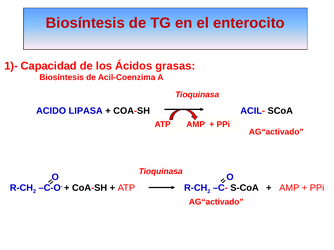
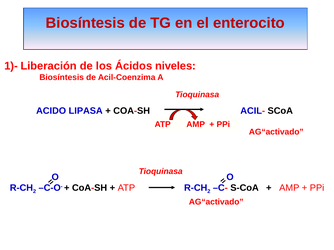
Capacidad: Capacidad -> Liberación (49, 66)
grasas: grasas -> niveles (175, 66)
